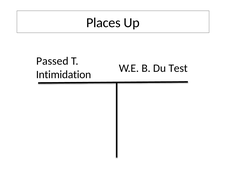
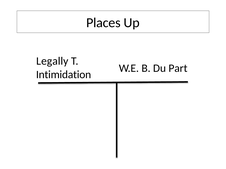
Passed: Passed -> Legally (52, 61)
Test: Test -> Part (178, 68)
